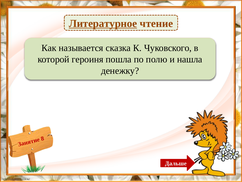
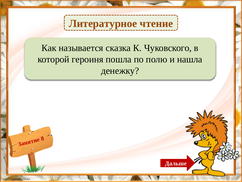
Литературное underline: present -> none (103, 23)
